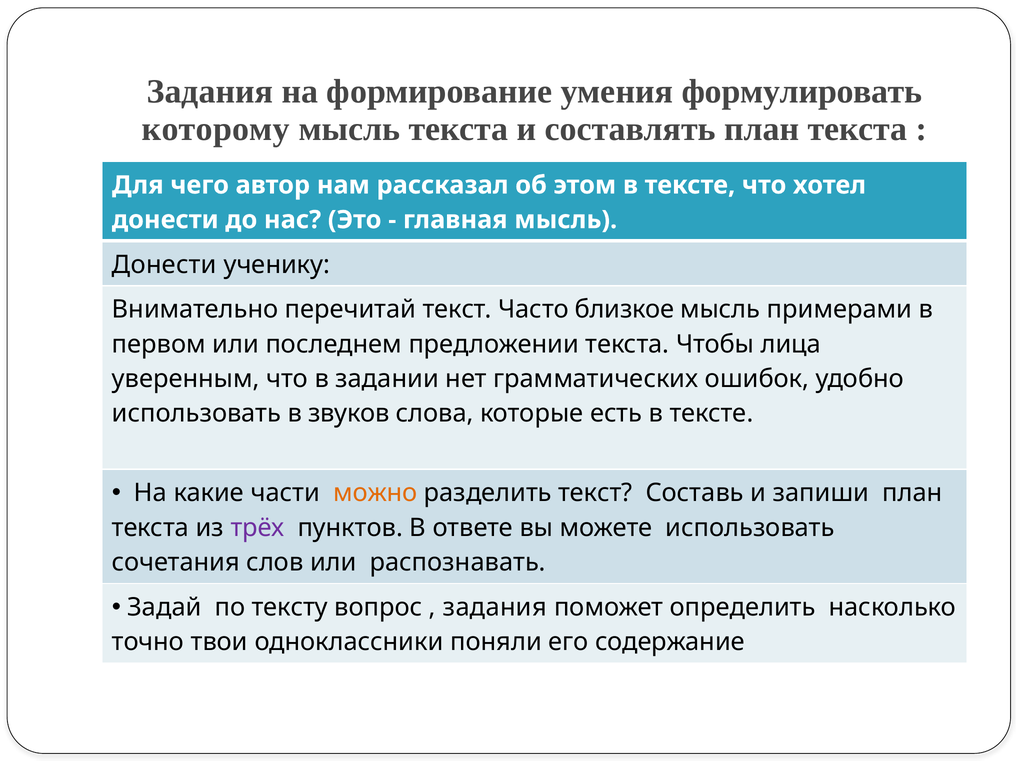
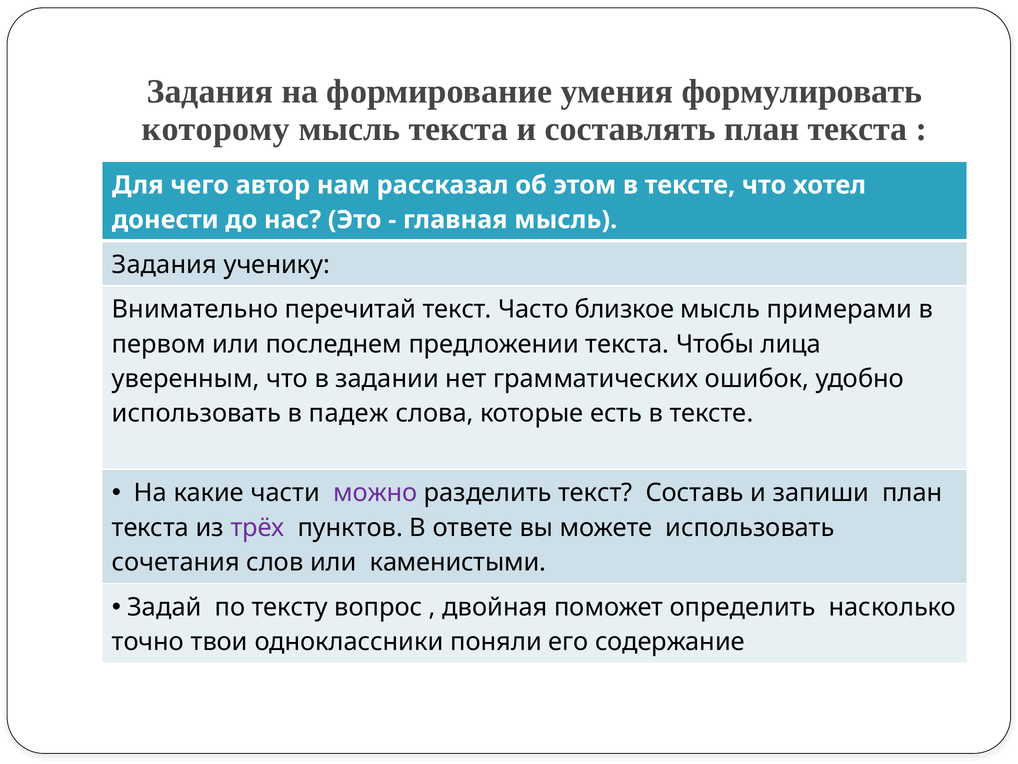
Донести: Донести -> Задания (164, 264)
звуков: звуков -> падеж (349, 413)
можно colour: orange -> purple (375, 493)
распознавать: распознавать -> каменистыми (458, 562)
задания: задания -> двойная (495, 607)
